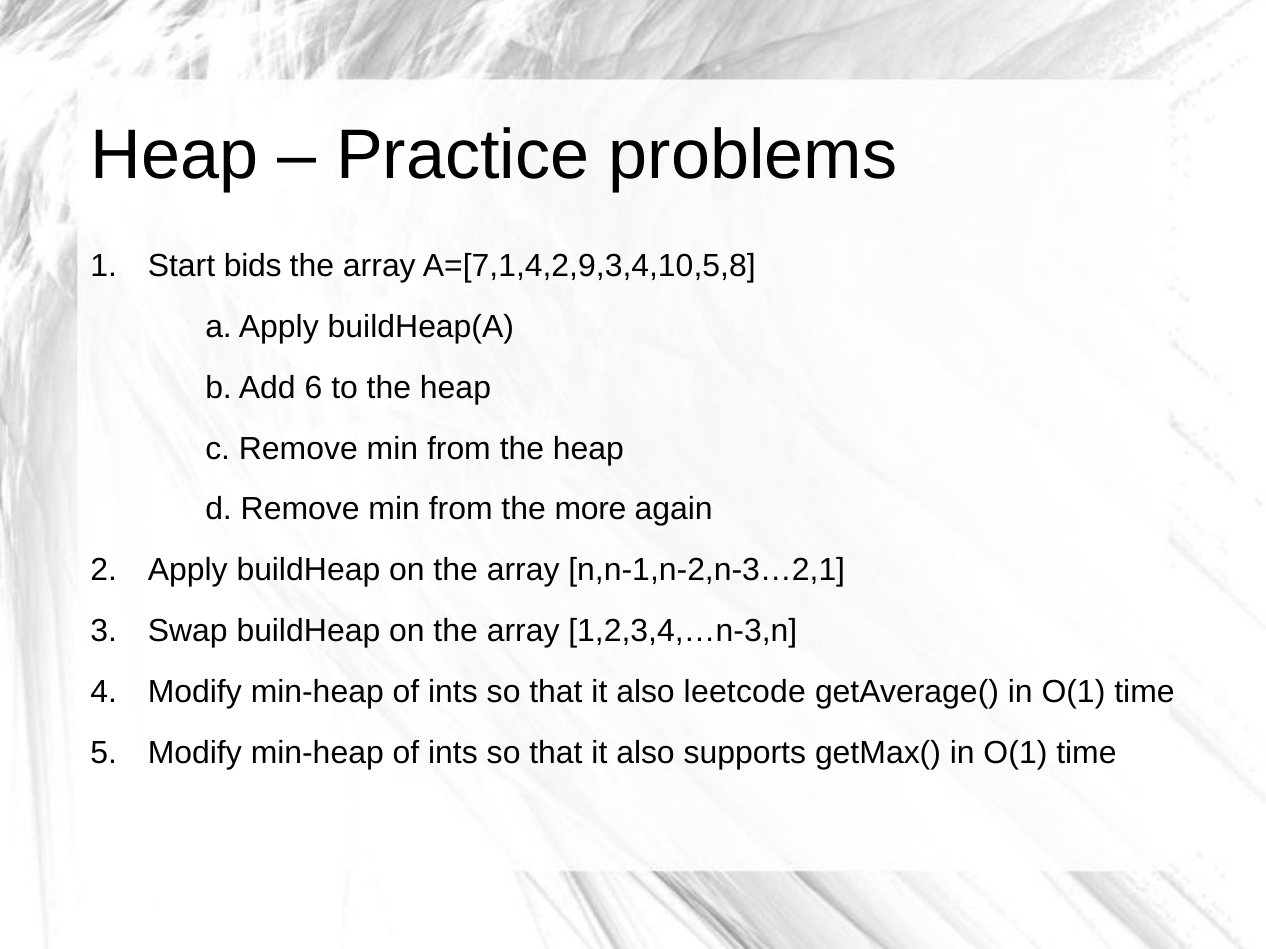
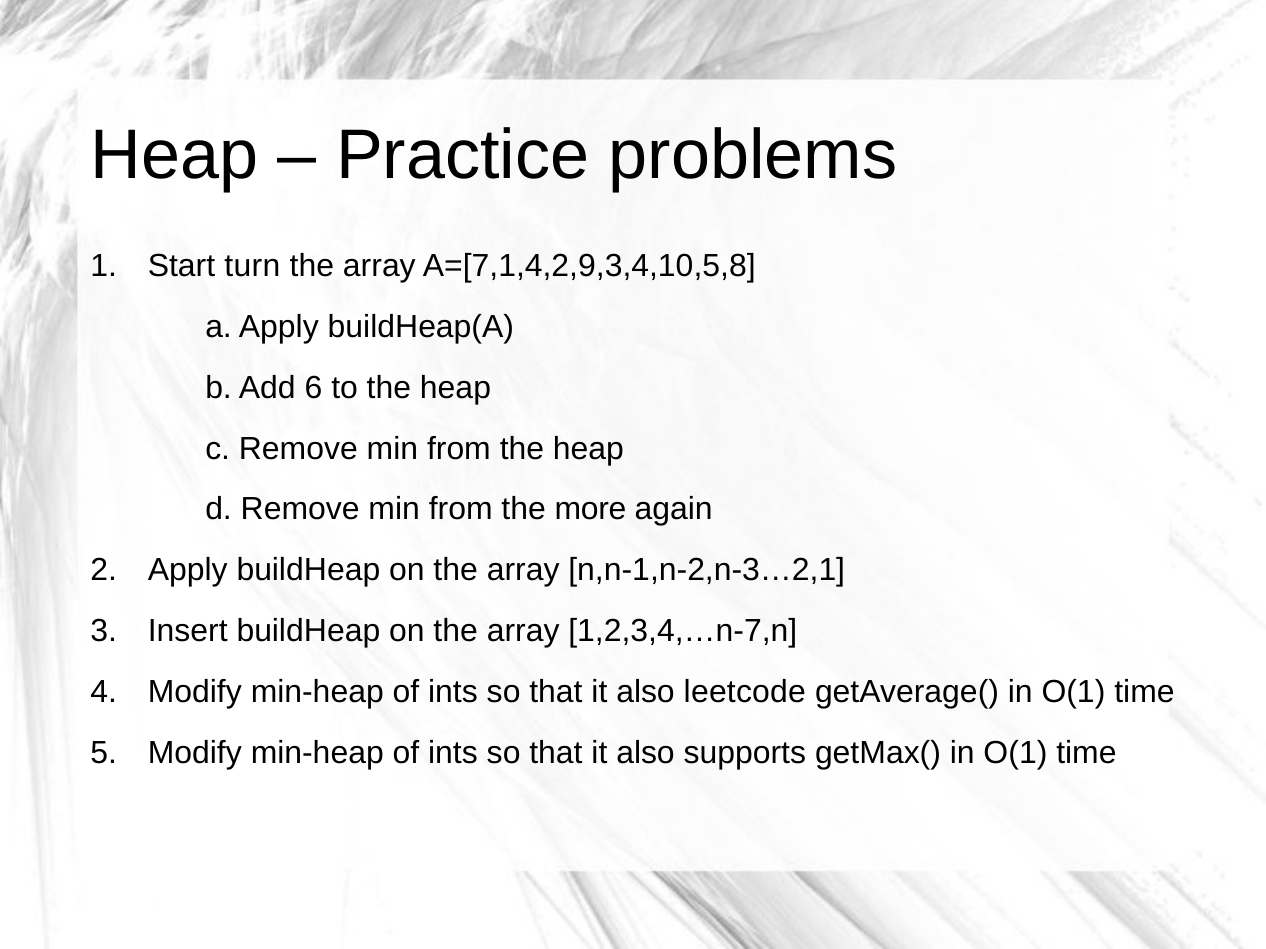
bids: bids -> turn (252, 266)
Swap: Swap -> Insert (188, 631)
1,2,3,4,…n-3,n: 1,2,3,4,…n-3,n -> 1,2,3,4,…n-7,n (683, 631)
